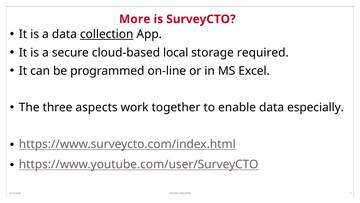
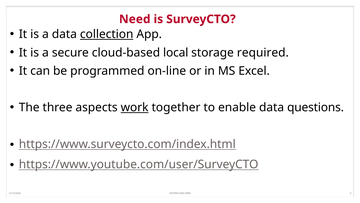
More: More -> Need (135, 19)
work underline: none -> present (135, 107)
especially: especially -> questions (316, 107)
